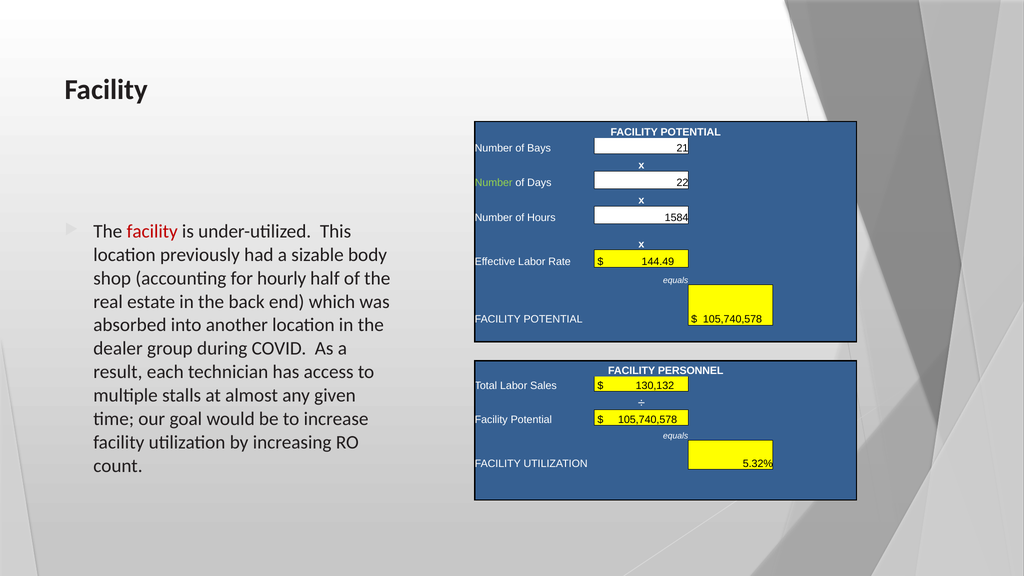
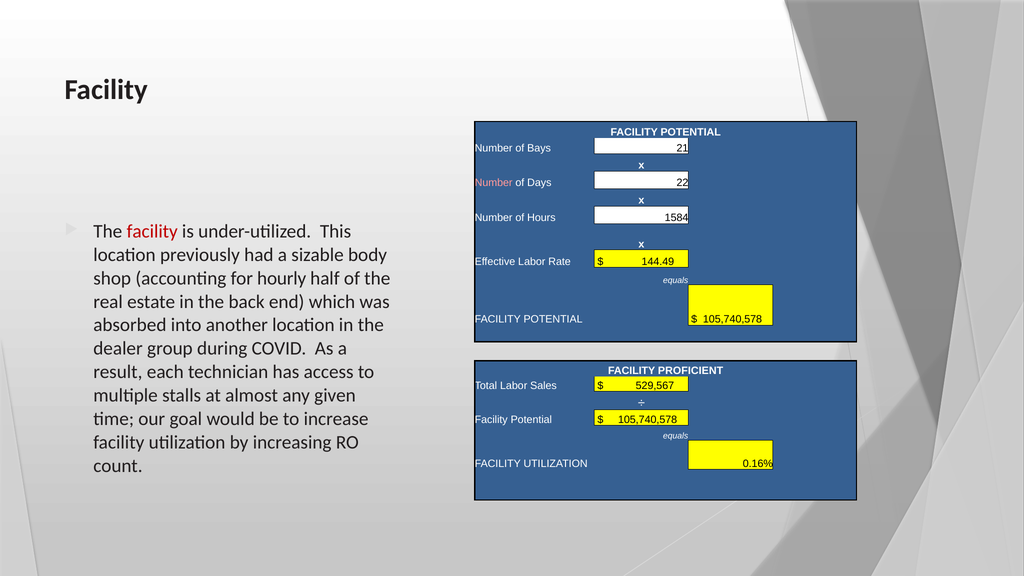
Number colour: light green -> pink (494, 183)
PERSONNEL: PERSONNEL -> PROFICIENT (691, 371)
130,132: 130,132 -> 529,567 (655, 386)
5.32%: 5.32% -> 0.16% (758, 464)
